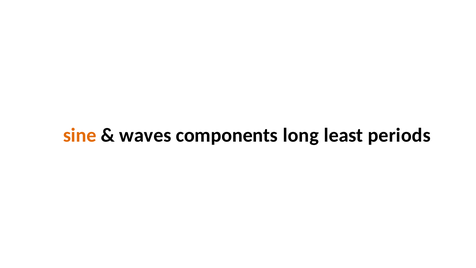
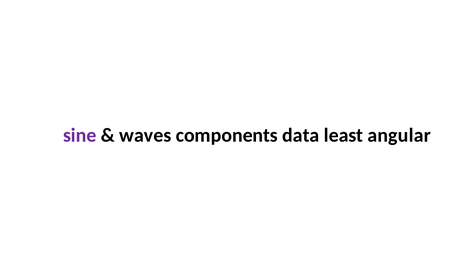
sine colour: orange -> purple (80, 135)
long: long -> data (301, 135)
periods: periods -> angular (399, 135)
